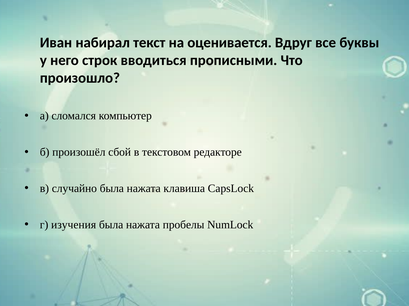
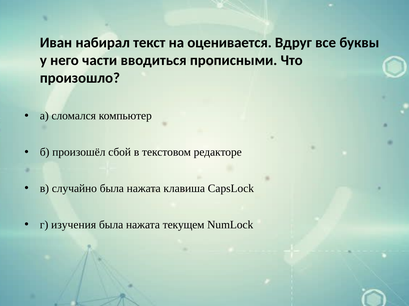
строк: строк -> части (100, 60)
пробелы: пробелы -> текущем (184, 225)
